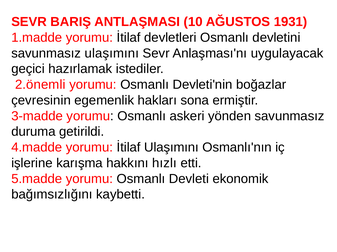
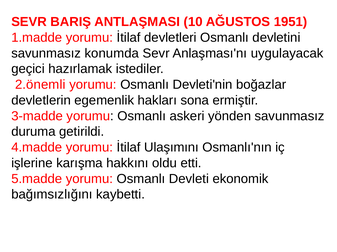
1931: 1931 -> 1951 (291, 22)
savunmasız ulaşımını: ulaşımını -> konumda (112, 53)
çevresinin: çevresinin -> devletlerin (41, 101)
hızlı: hızlı -> oldu (165, 163)
